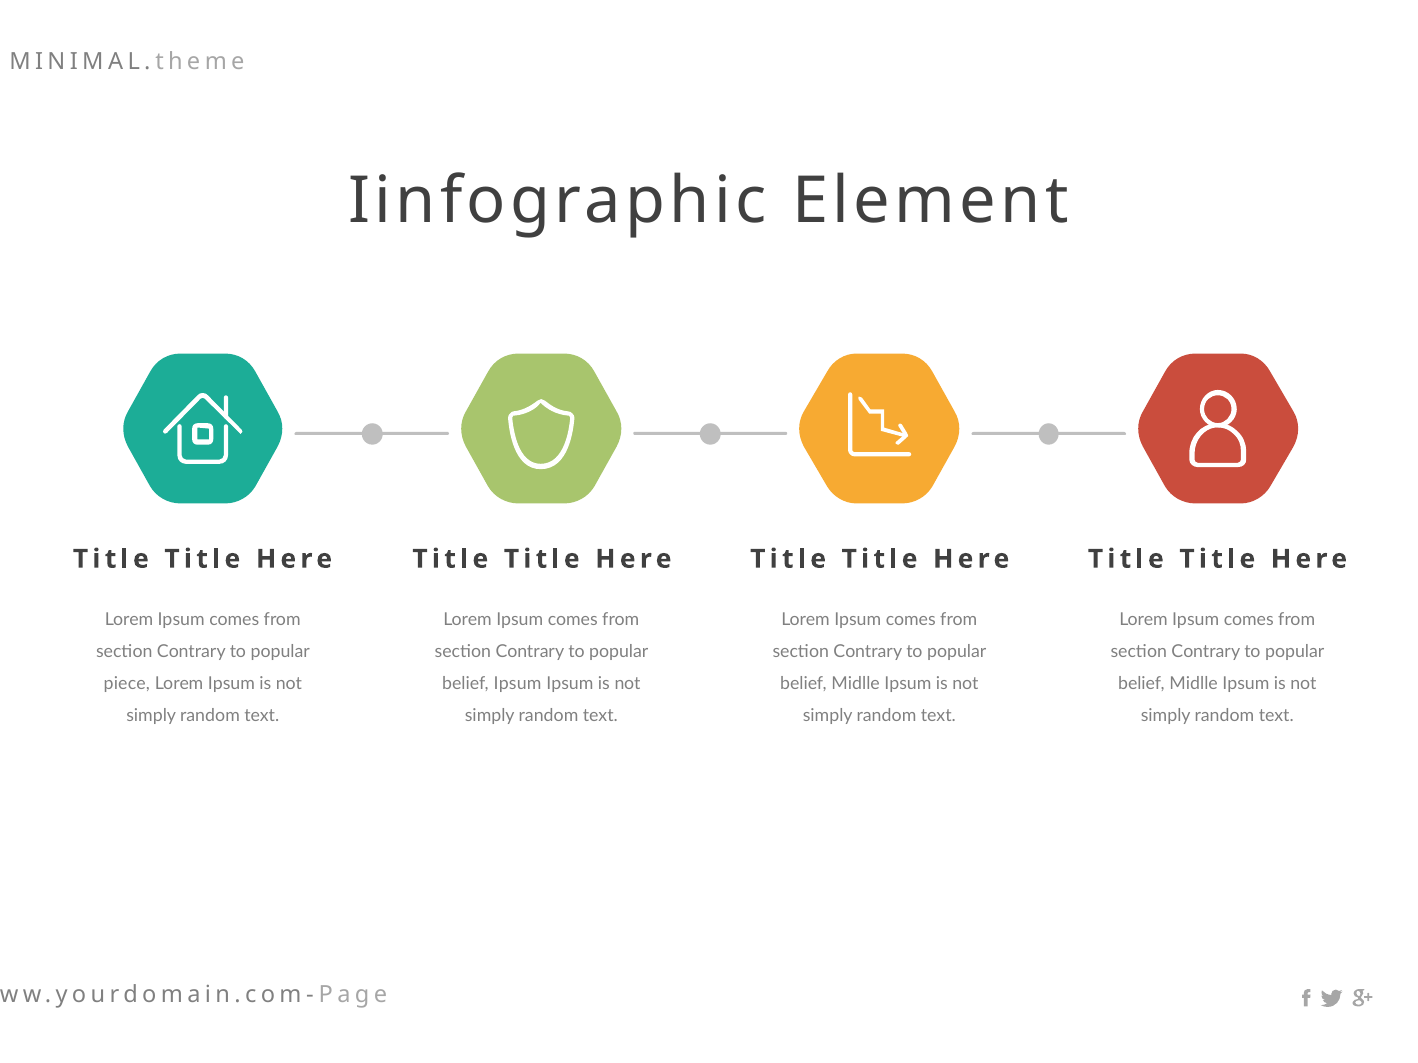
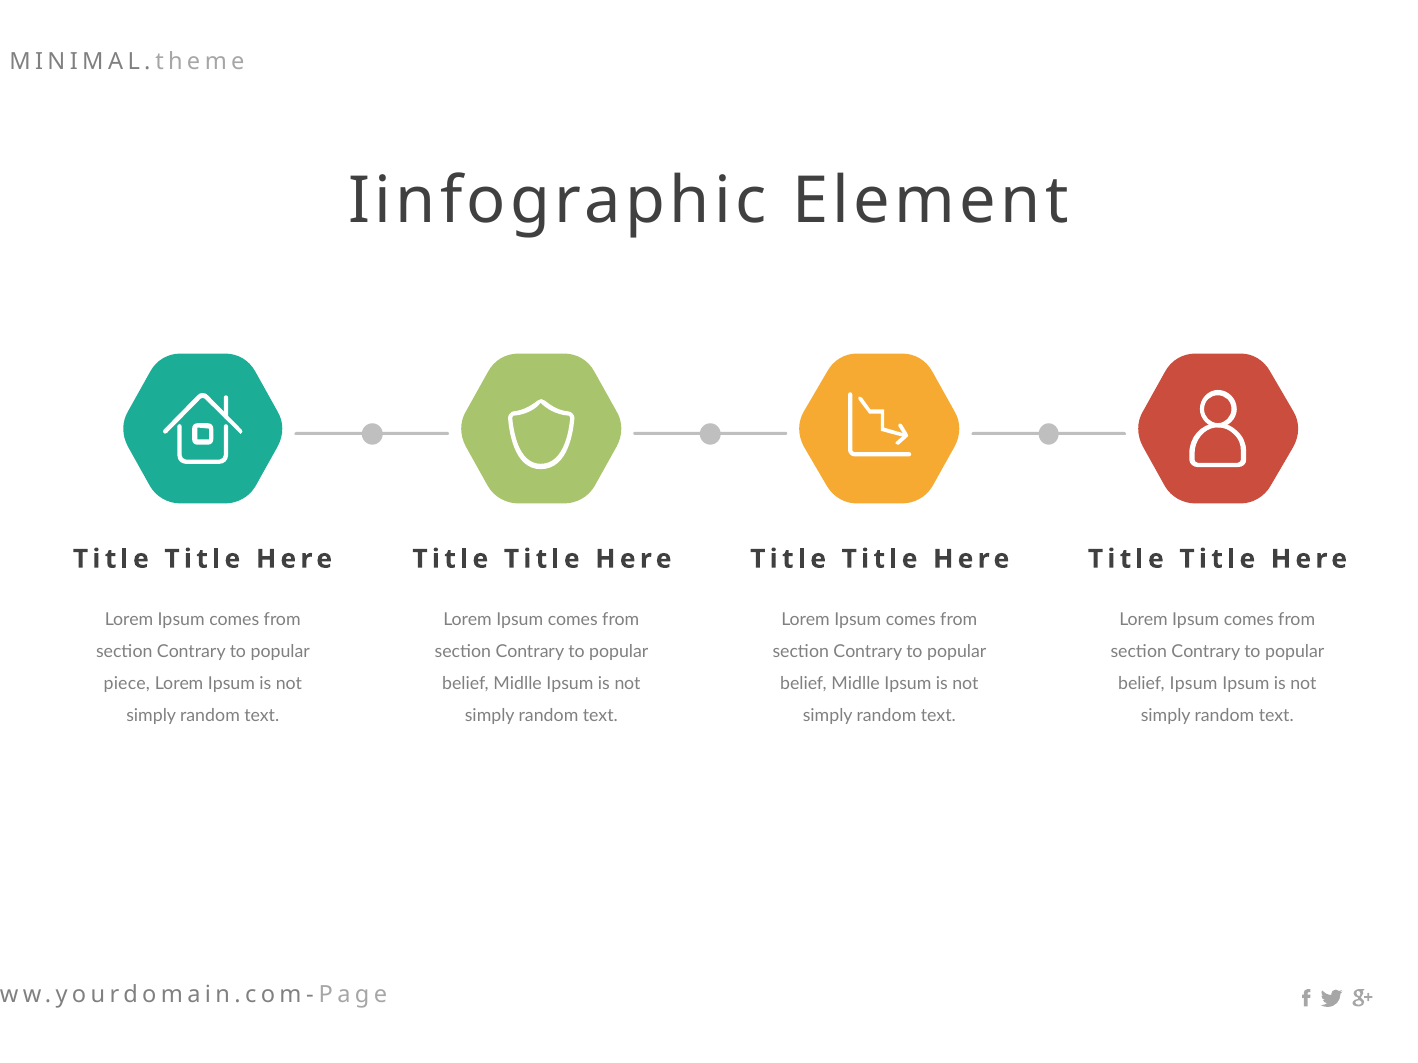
Ipsum: Ipsum -> Midlle (518, 684)
Midlle: Midlle -> Ipsum (1194, 684)
